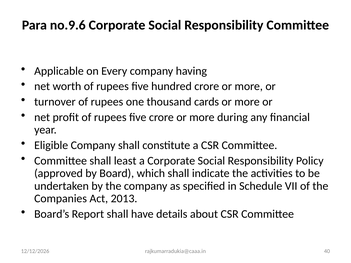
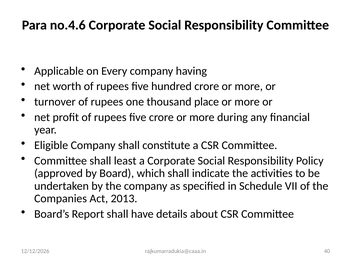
no.9.6: no.9.6 -> no.4.6 (68, 25)
cards: cards -> place (207, 102)
